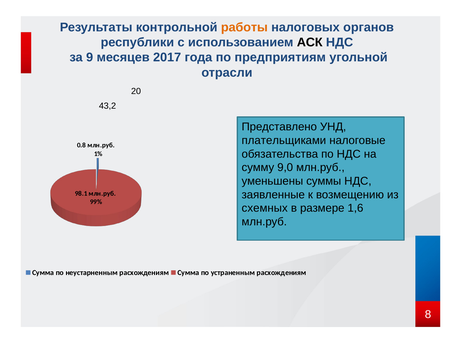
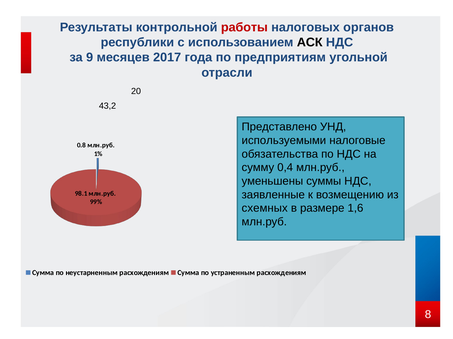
работы colour: orange -> red (244, 27)
плательщиками: плательщиками -> используемыми (284, 141)
9,0: 9,0 -> 0,4 (285, 168)
